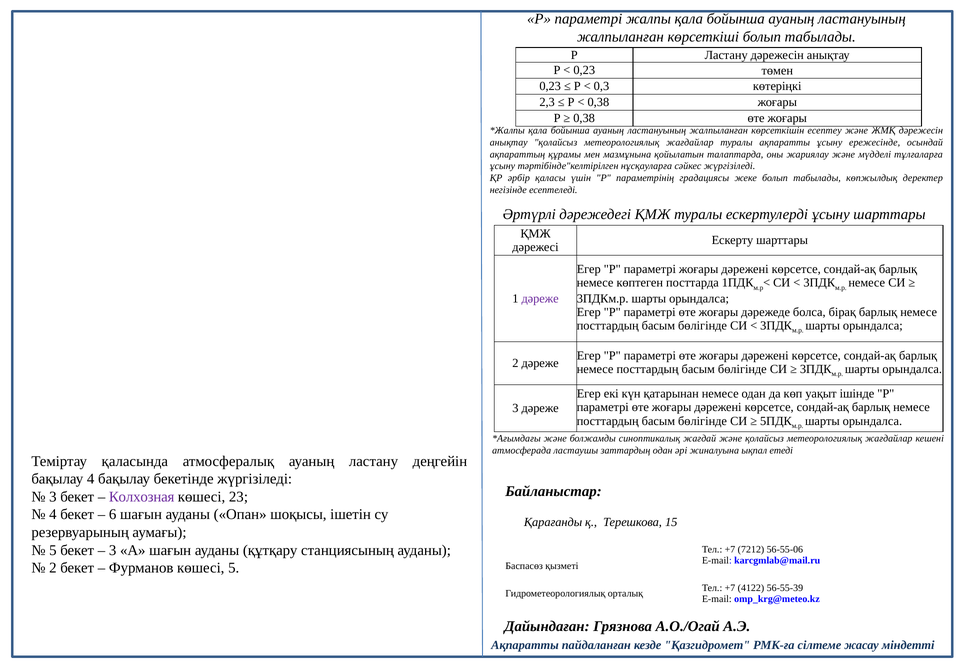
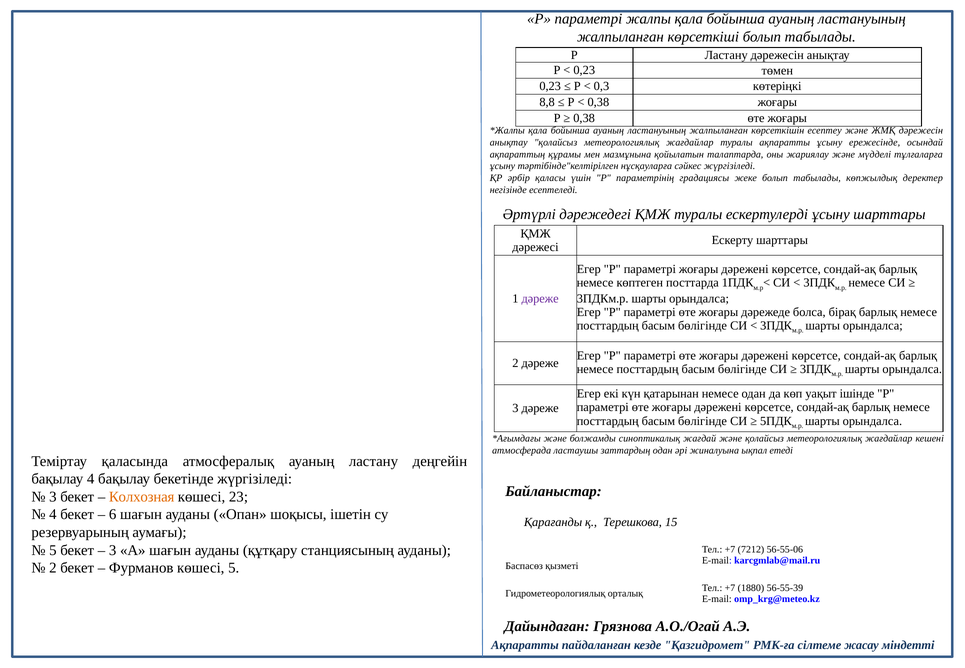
2,3: 2,3 -> 8,8 (547, 102)
Колхозная colour: purple -> orange (142, 497)
4122: 4122 -> 1880 (751, 588)
